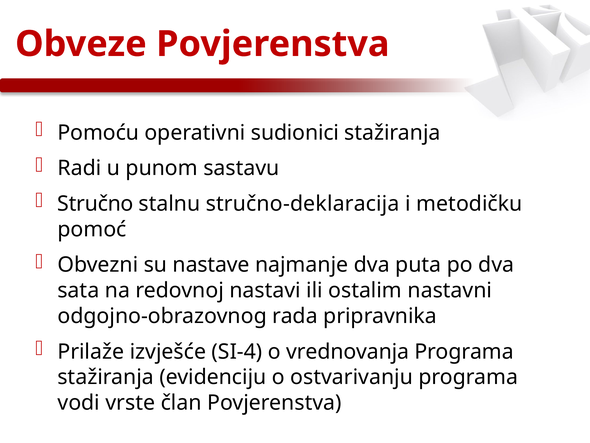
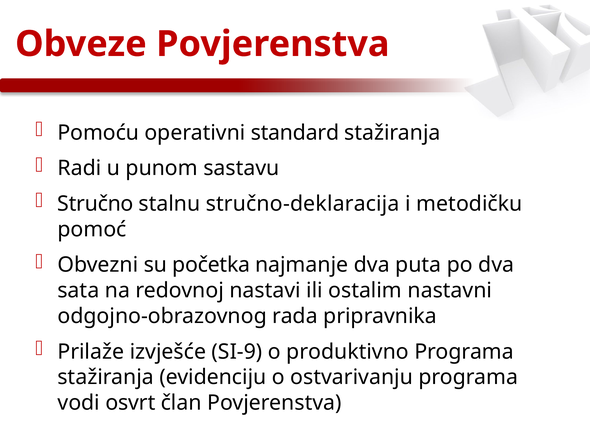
sudionici: sudionici -> standard (295, 133)
nastave: nastave -> početka (211, 265)
SI-4: SI-4 -> SI-9 (237, 351)
vrednovanja: vrednovanja -> produktivno (348, 351)
vrste: vrste -> osvrt (130, 402)
